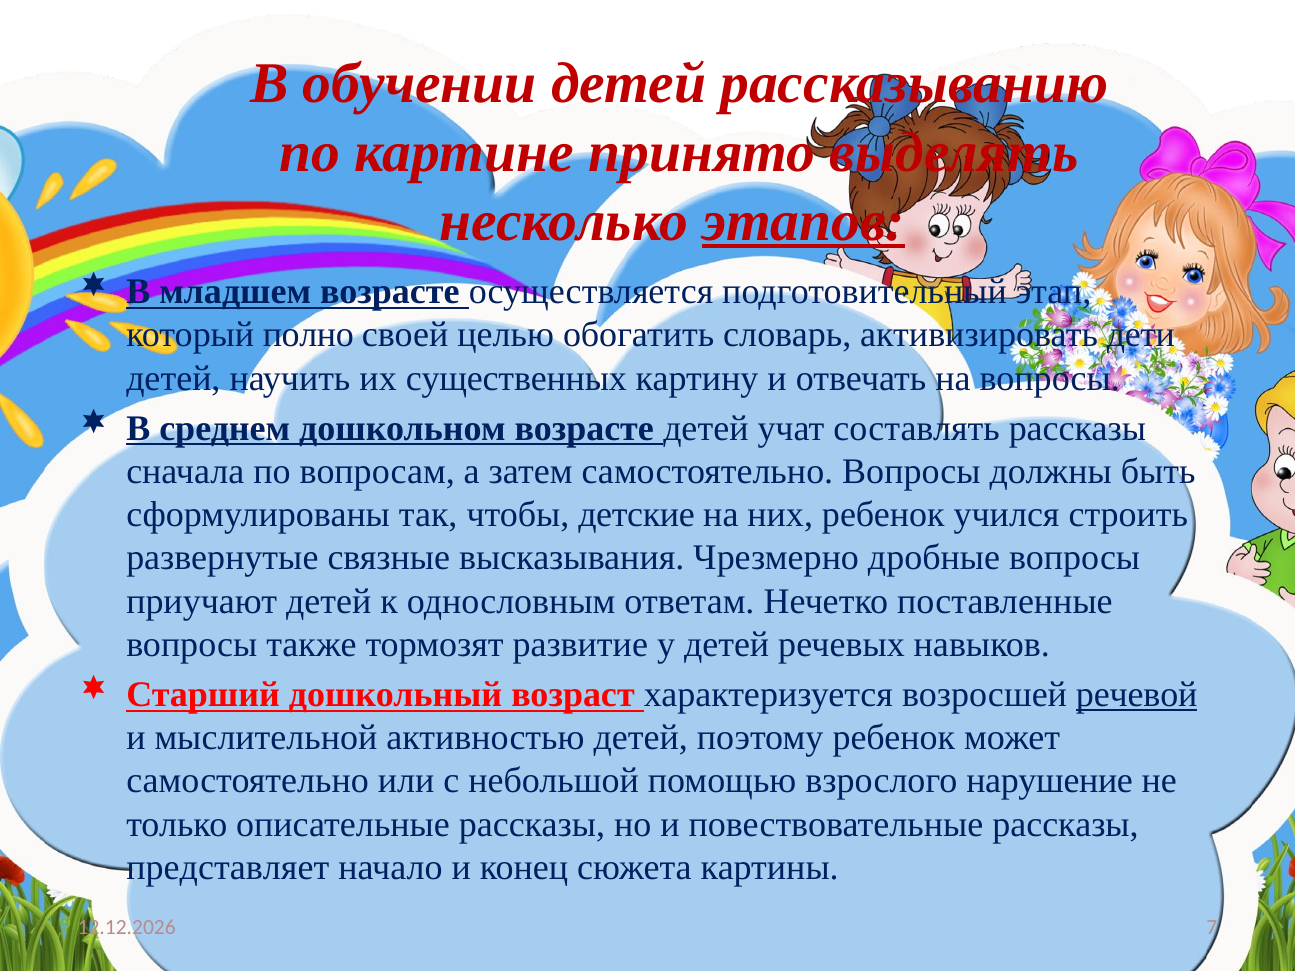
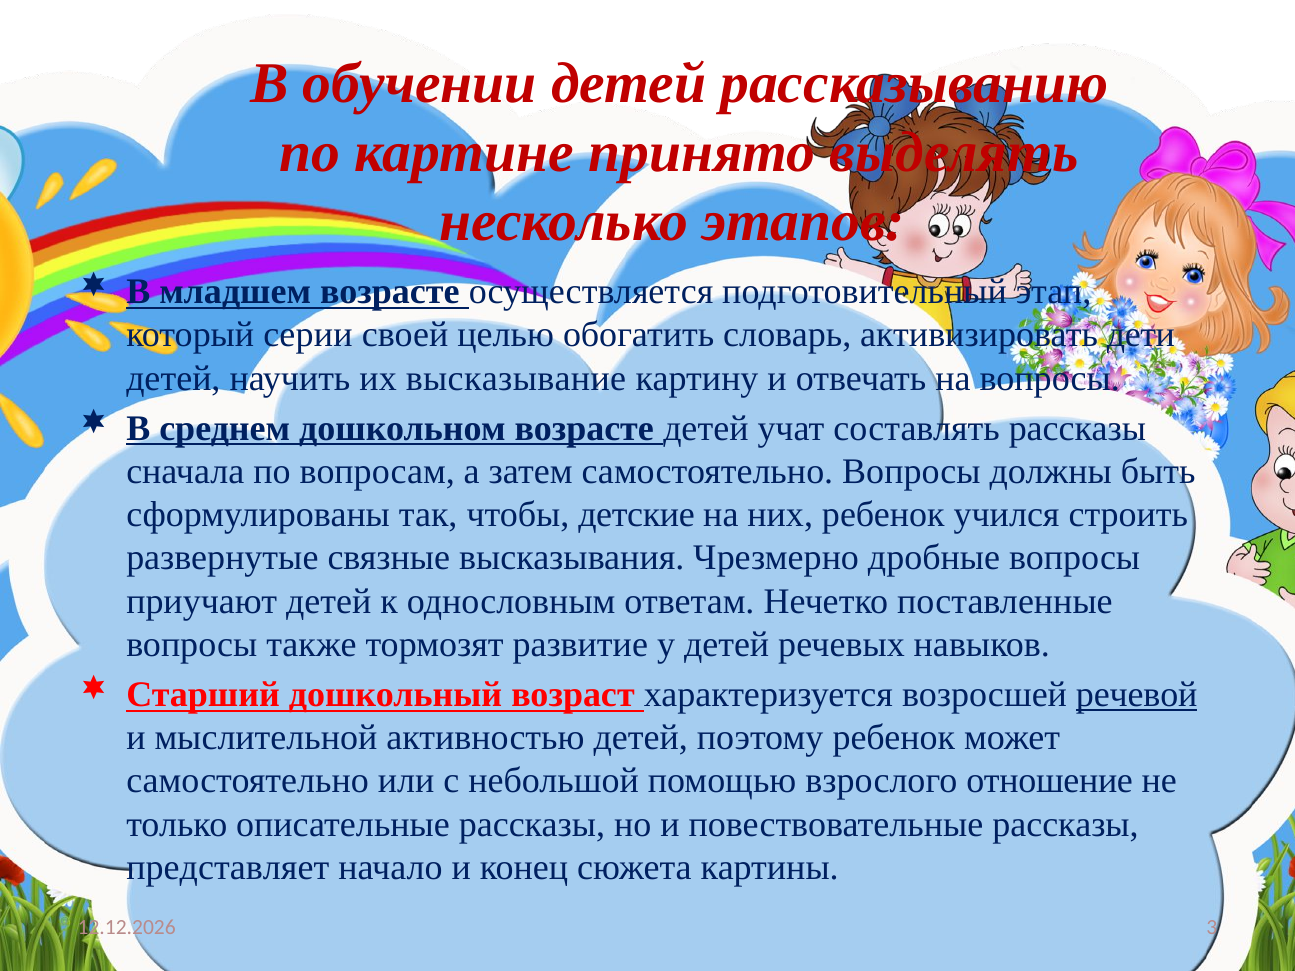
этапов underline: present -> none (804, 221)
полно: полно -> серии (308, 335)
существенных: существенных -> высказывание (516, 378)
нарушение: нарушение -> отношение (1050, 781)
7: 7 -> 3 (1212, 927)
